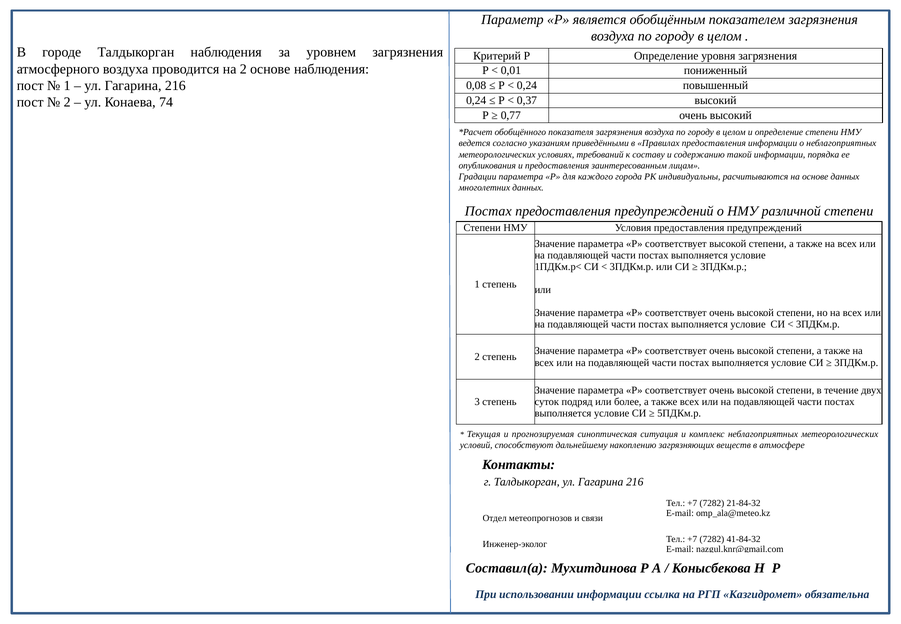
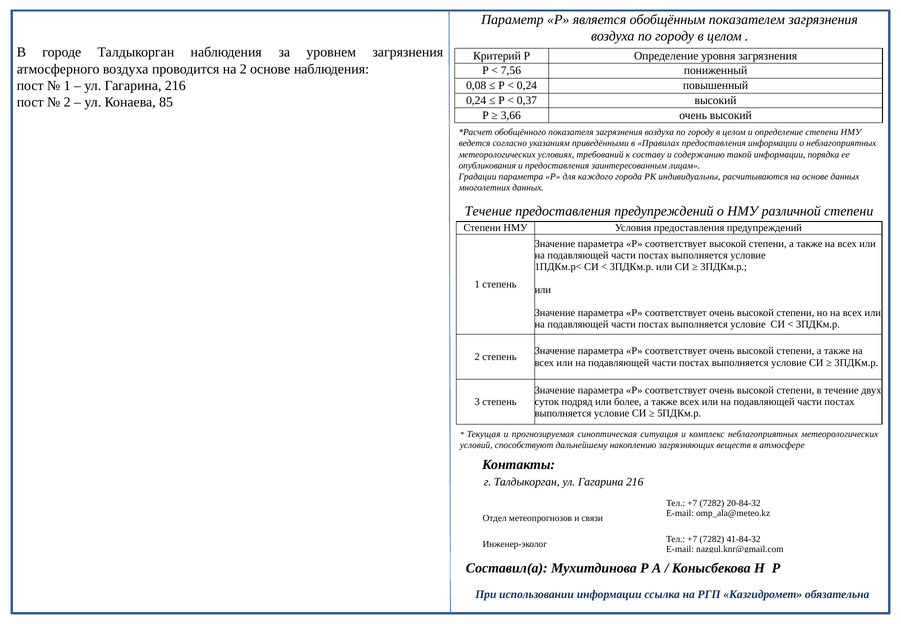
0,01: 0,01 -> 7,56 (511, 71)
74: 74 -> 85 (166, 102)
0,77: 0,77 -> 3,66 (511, 115)
Постах: Постах -> Течение (488, 211)
21-84-32: 21-84-32 -> 20-84-32 (744, 503)
